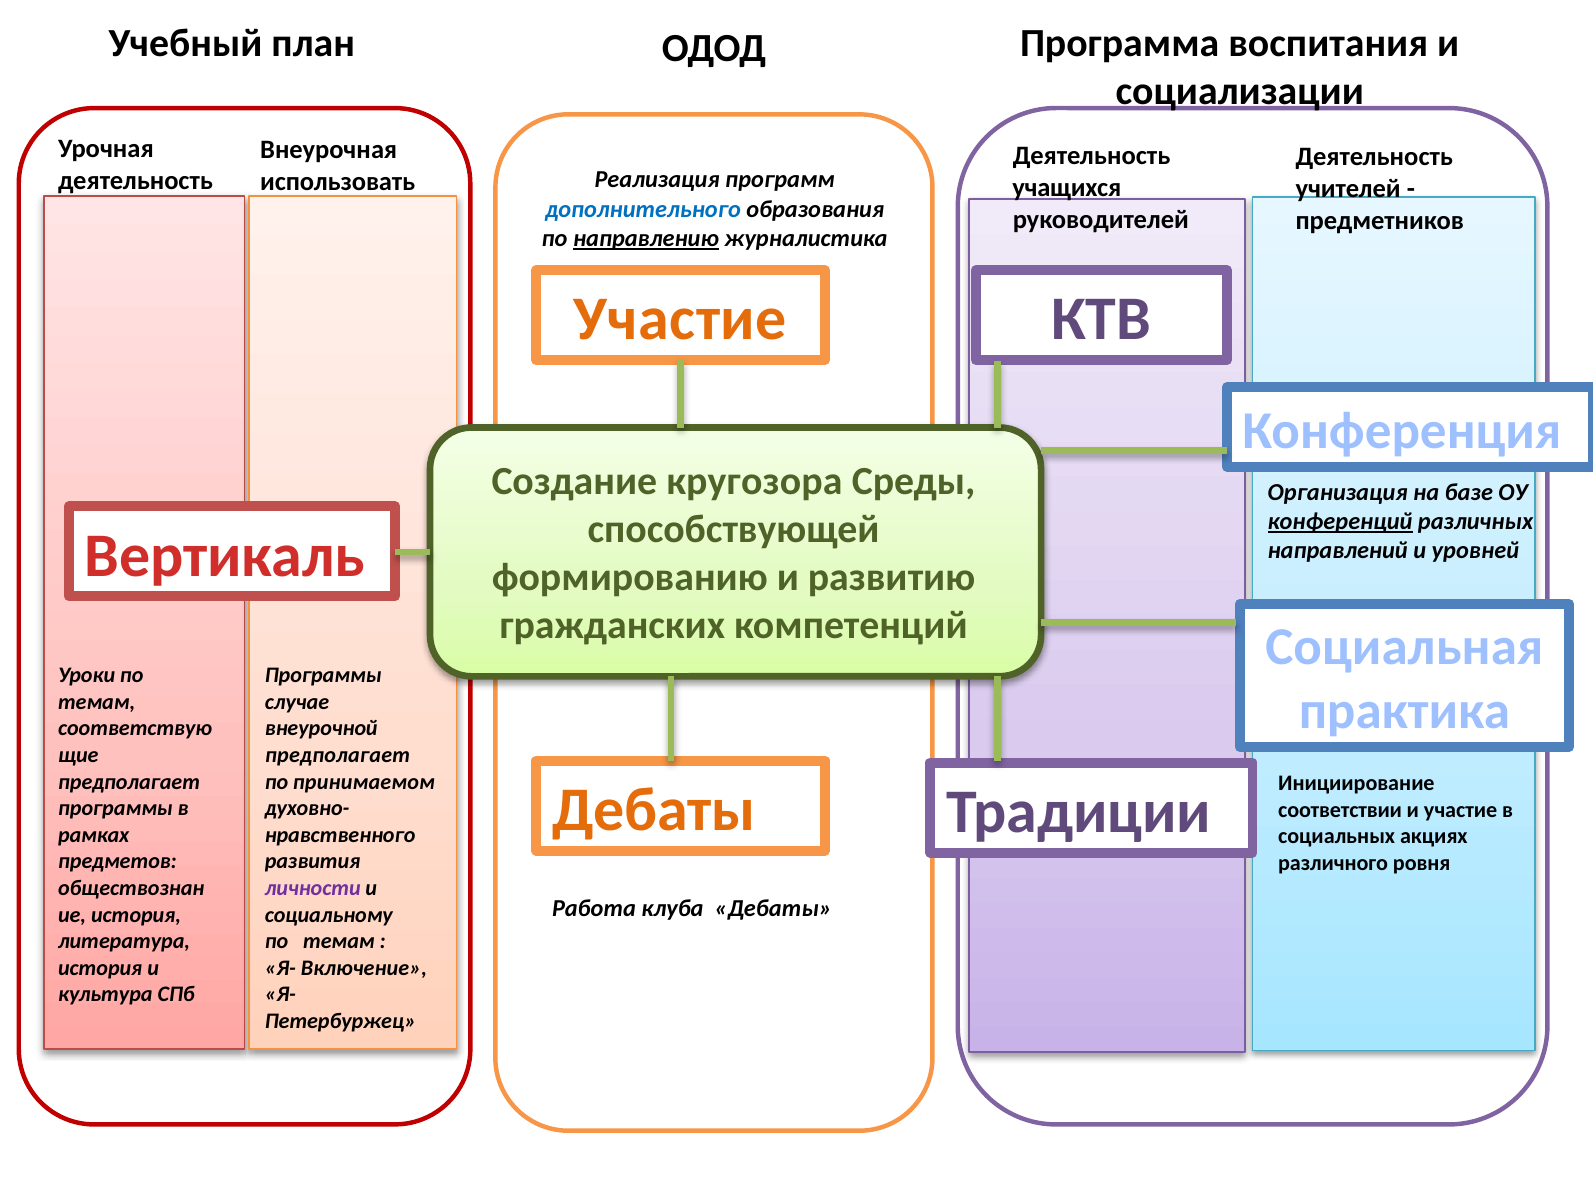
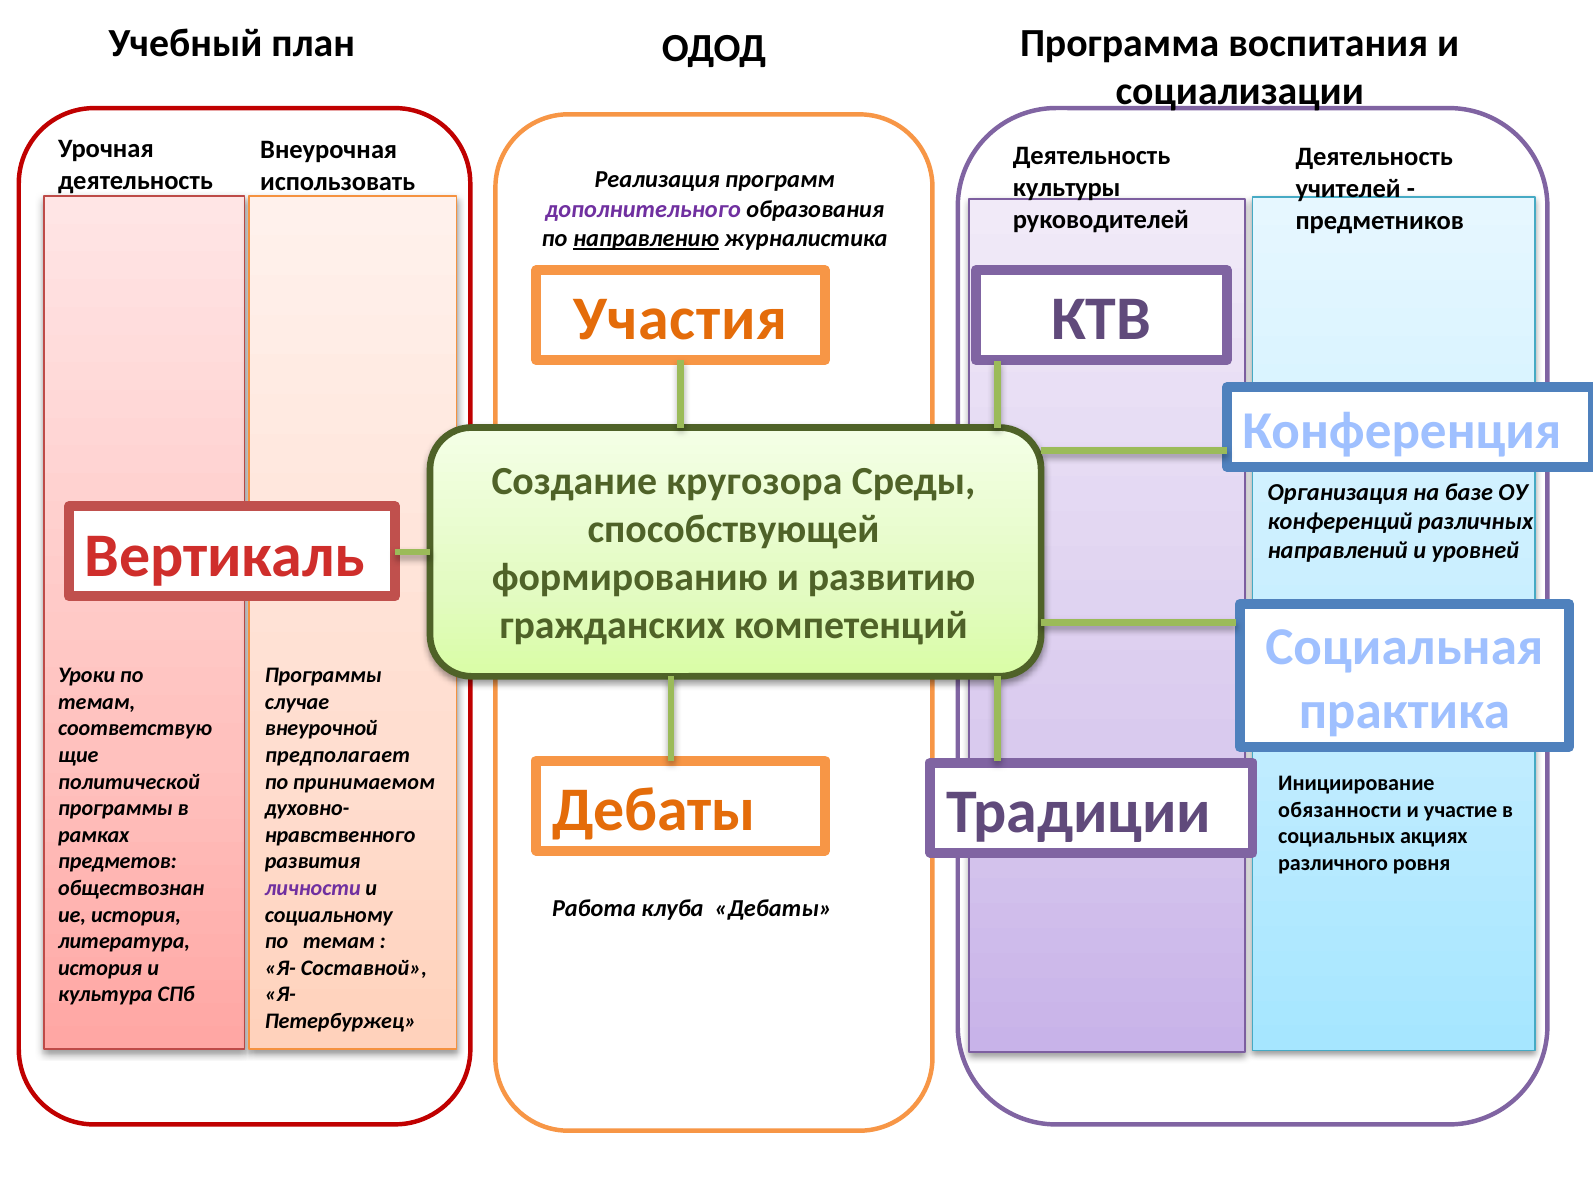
учащихся: учащихся -> культуры (1067, 188)
дополнительного colour: blue -> purple (643, 209)
Участие: Участие -> Участия (680, 319)
конференций underline: present -> none (1340, 521)
предполагает: предполагает -> политической (129, 782)
соответствии: соответствии -> обязанности (1340, 810)
Включение: Включение -> Составной (364, 968)
